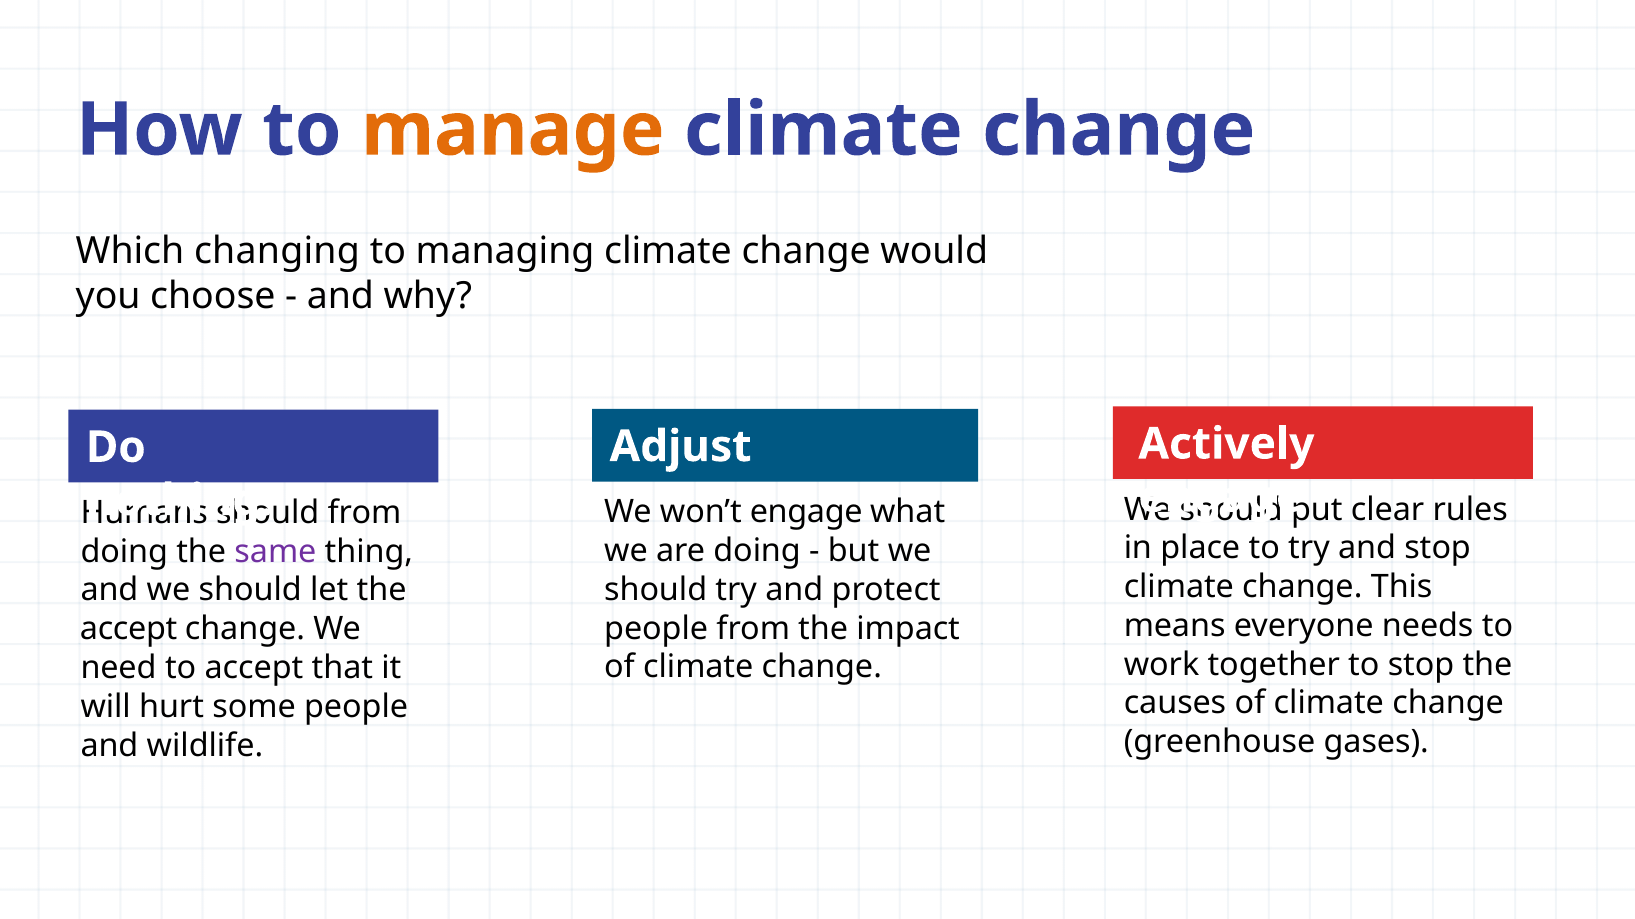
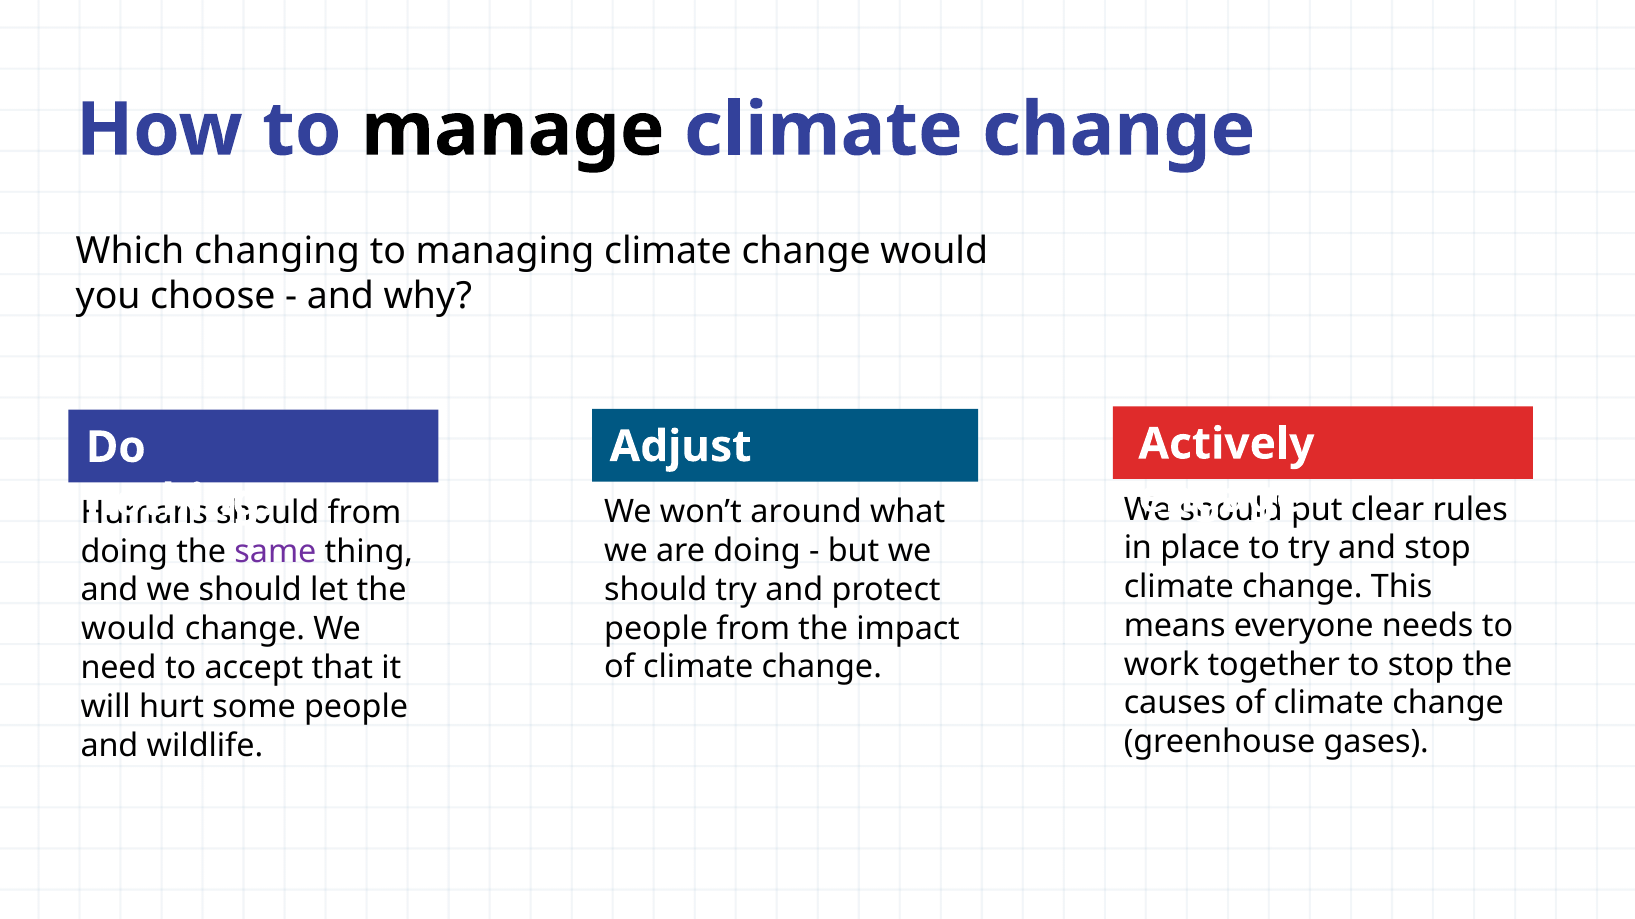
manage colour: orange -> black (513, 130)
won’t engage: engage -> around (806, 512)
accept: accept -> would (128, 630)
